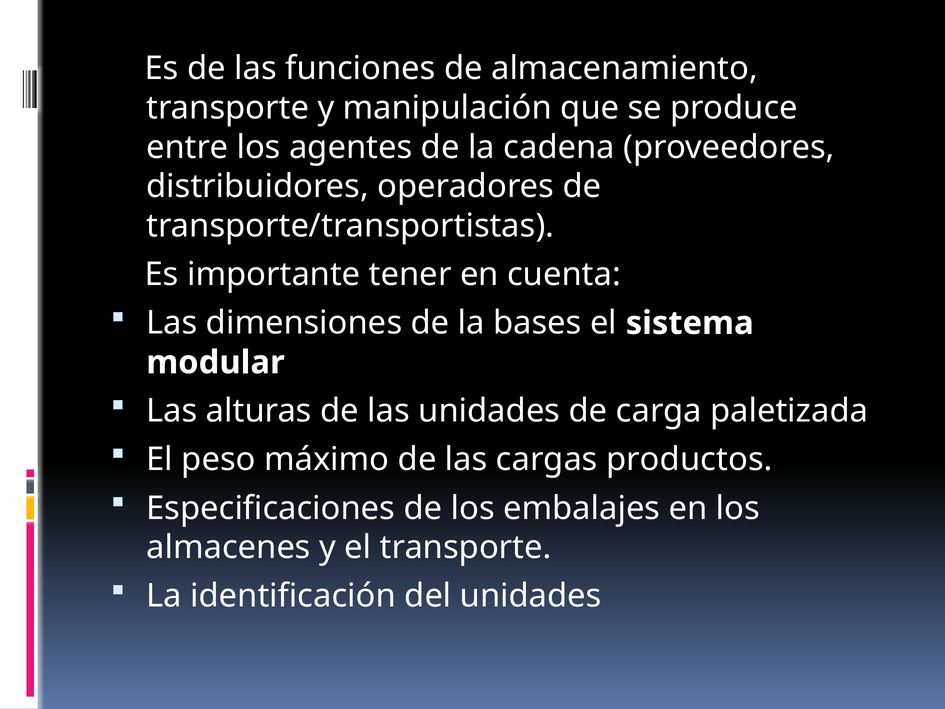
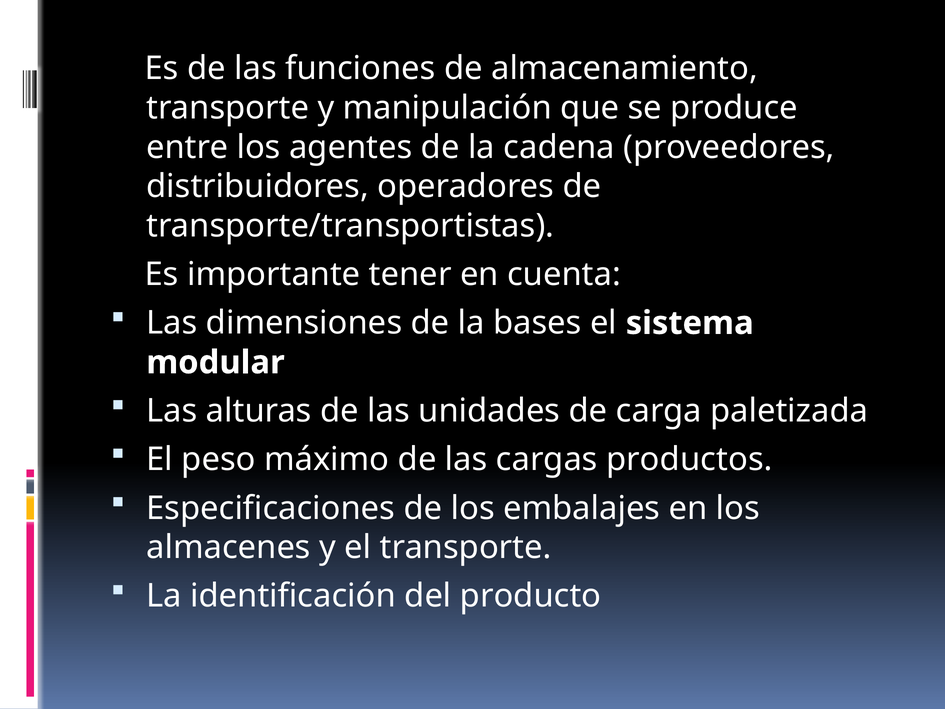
del unidades: unidades -> producto (531, 596)
